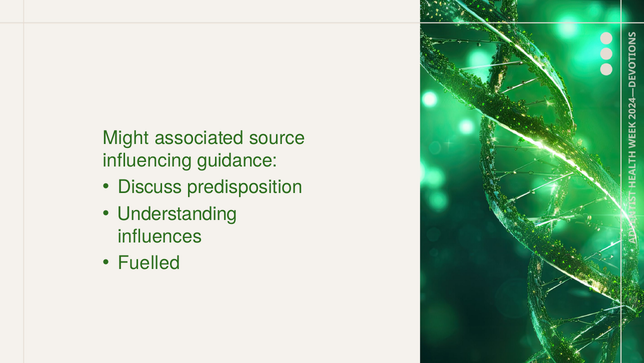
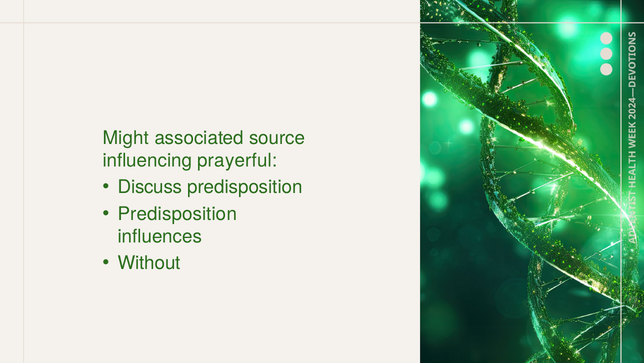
guidance: guidance -> prayerful (237, 160)
Understanding: Understanding -> Predisposition (177, 213)
Fuelled: Fuelled -> Without (149, 263)
